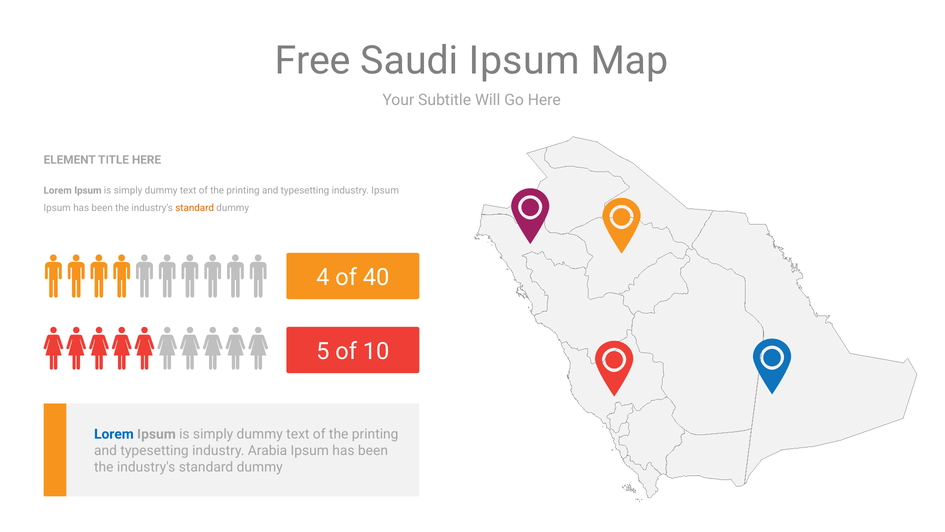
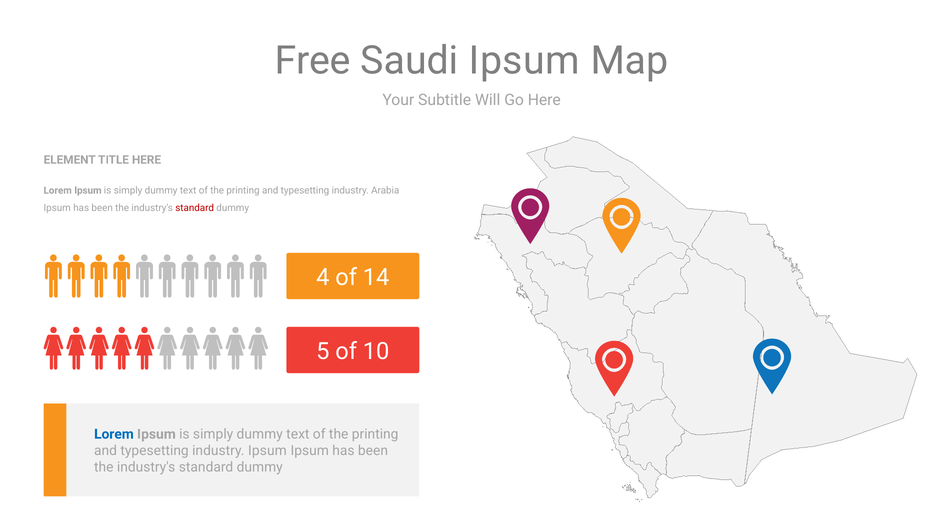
industry Ipsum: Ipsum -> Arabia (385, 190)
standard colour: orange -> red (195, 208)
40: 40 -> 14 (376, 277)
industry Arabia: Arabia -> Ipsum (267, 450)
